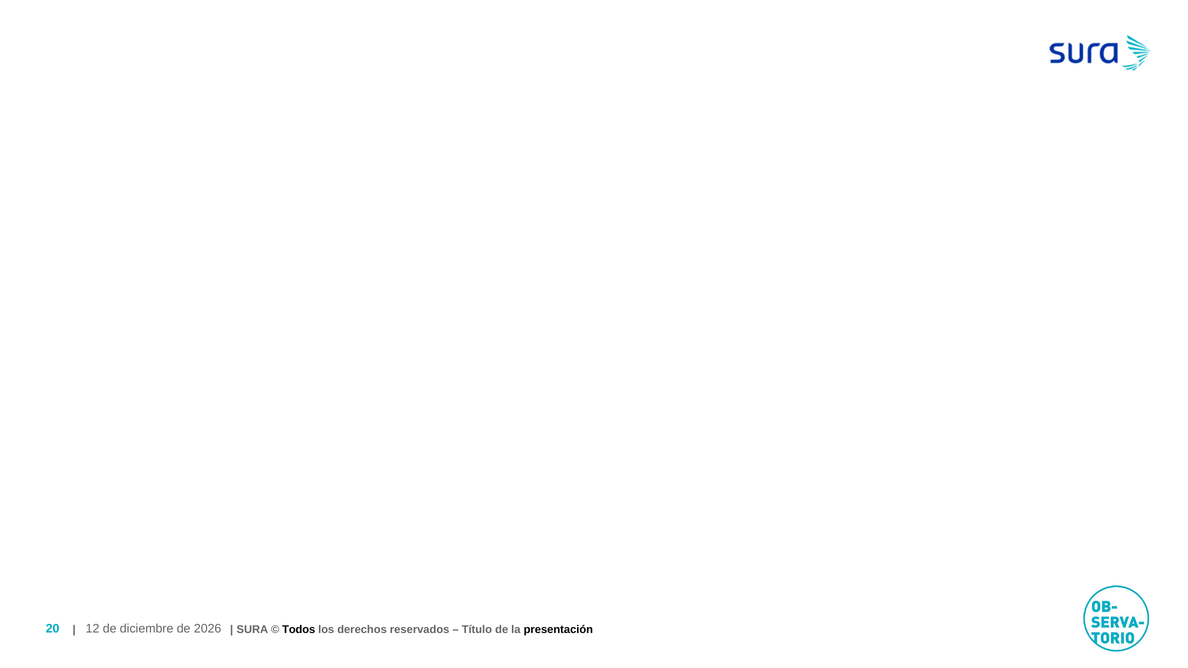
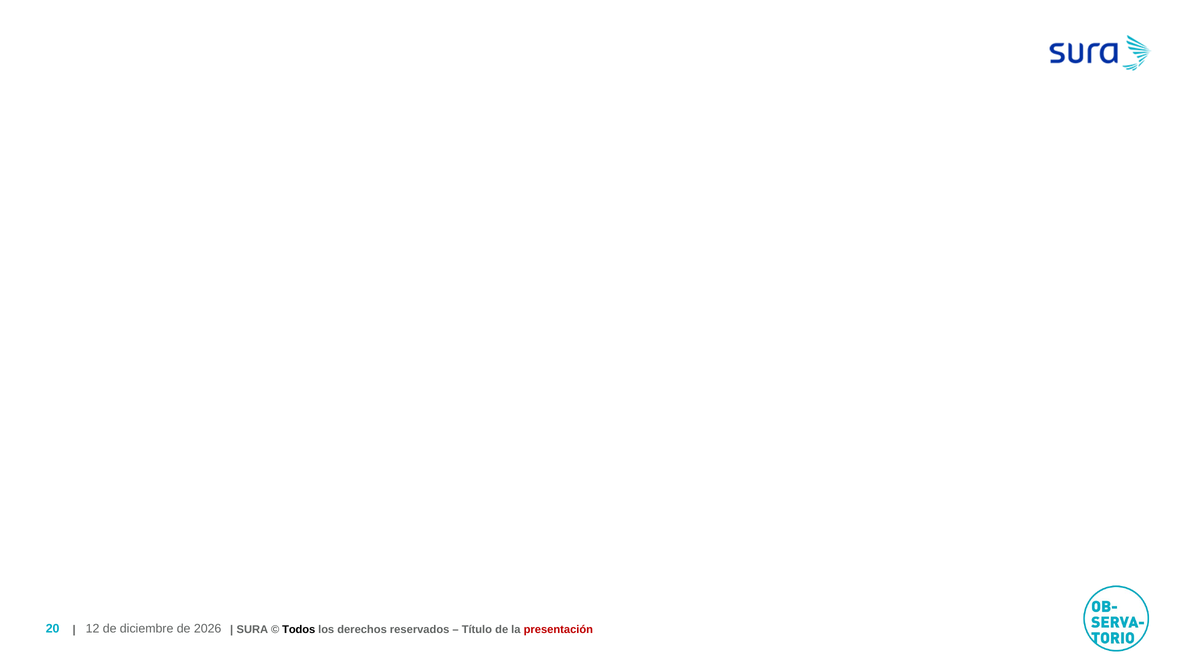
presentación colour: black -> red (558, 630)
